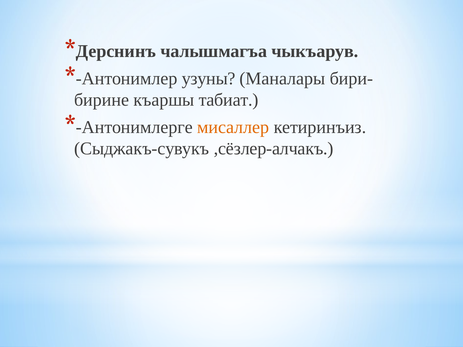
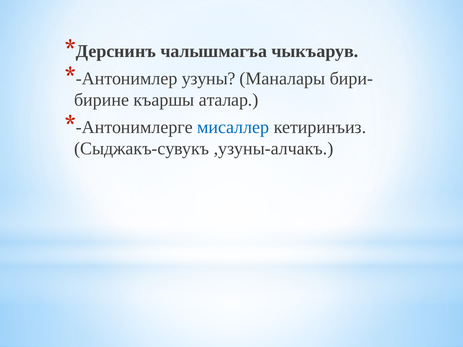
табиат: табиат -> аталар (229, 100)
мисаллер colour: orange -> blue (233, 127)
,сёзлер-алчакъ: ,сёзлер-алчакъ -> ,узуны-алчакъ (274, 149)
